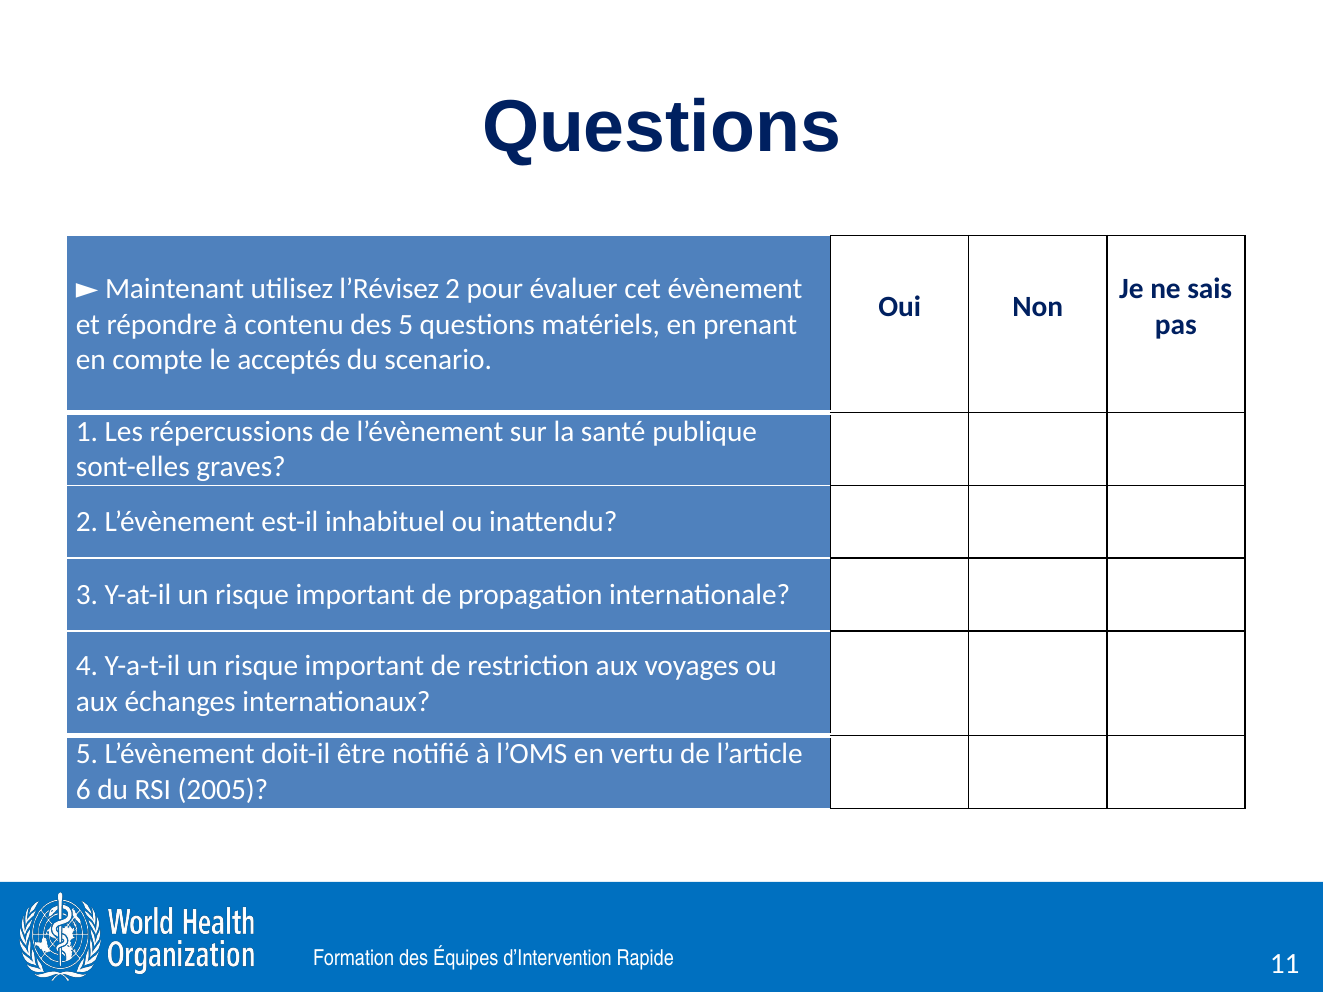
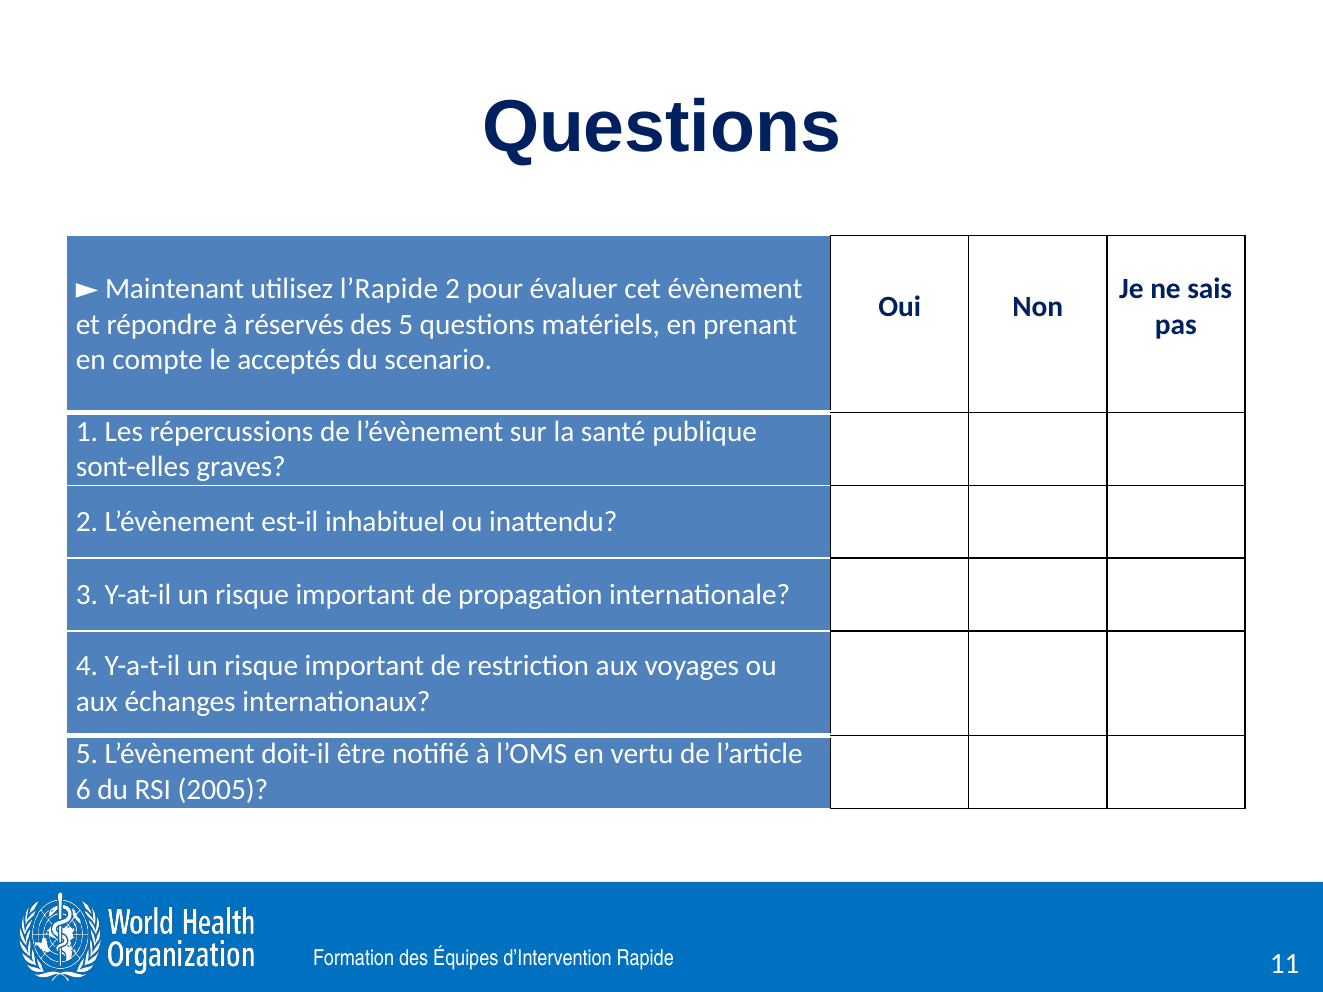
l’Révisez: l’Révisez -> l’Rapide (389, 289)
contenu: contenu -> réservés (294, 324)
